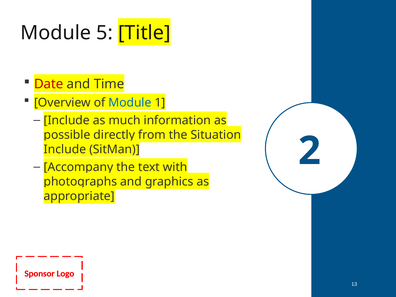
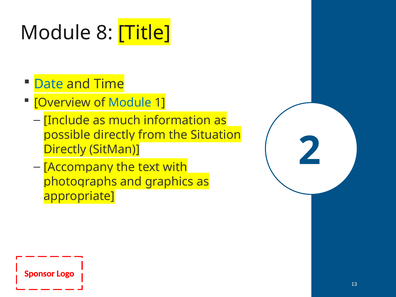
5: 5 -> 8 (105, 33)
Date colour: red -> blue (49, 84)
Include: Include -> Directly (65, 149)
